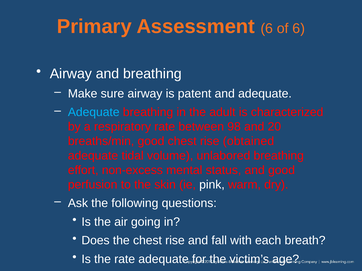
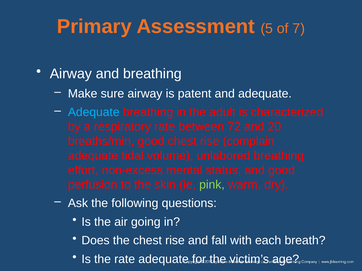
Assessment 6: 6 -> 5 (267, 29)
of 6: 6 -> 7 (299, 29)
98: 98 -> 72 (234, 127)
obtained: obtained -> complain (249, 141)
pink colour: white -> light green (212, 185)
